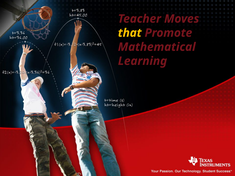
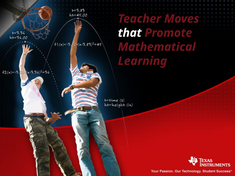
that colour: yellow -> white (130, 33)
